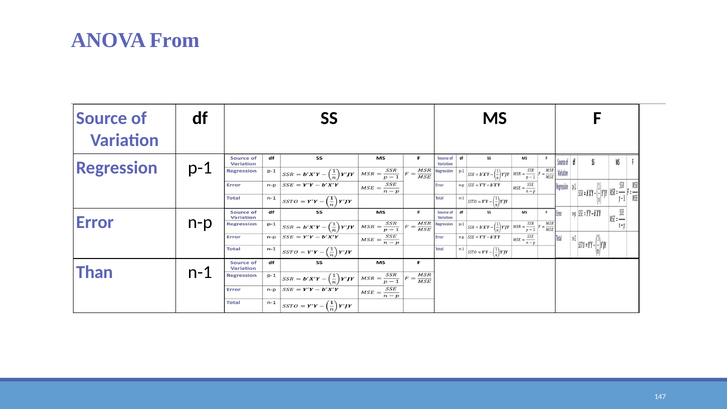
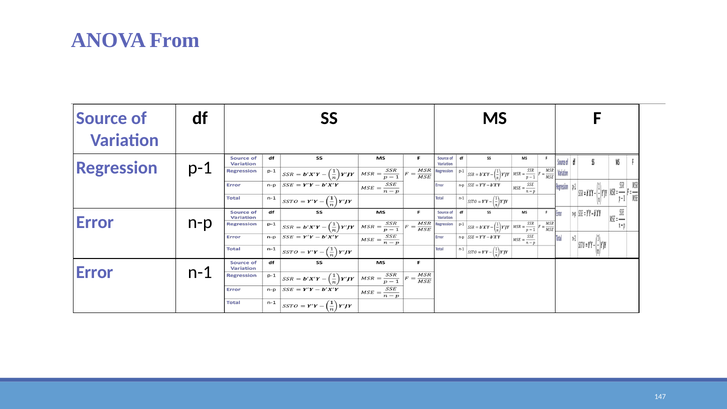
Than: Than -> Error (95, 272)
